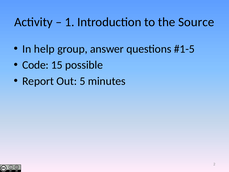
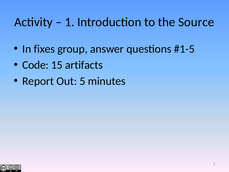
help: help -> fixes (44, 49)
possible: possible -> artifacts (84, 65)
